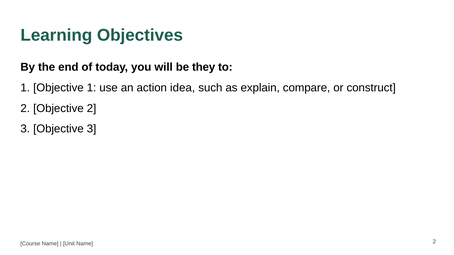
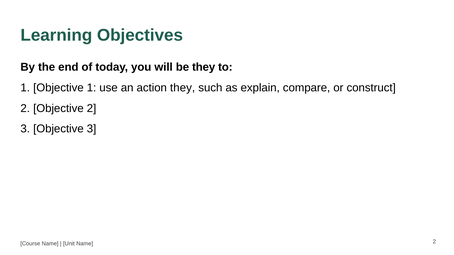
action idea: idea -> they (183, 88)
